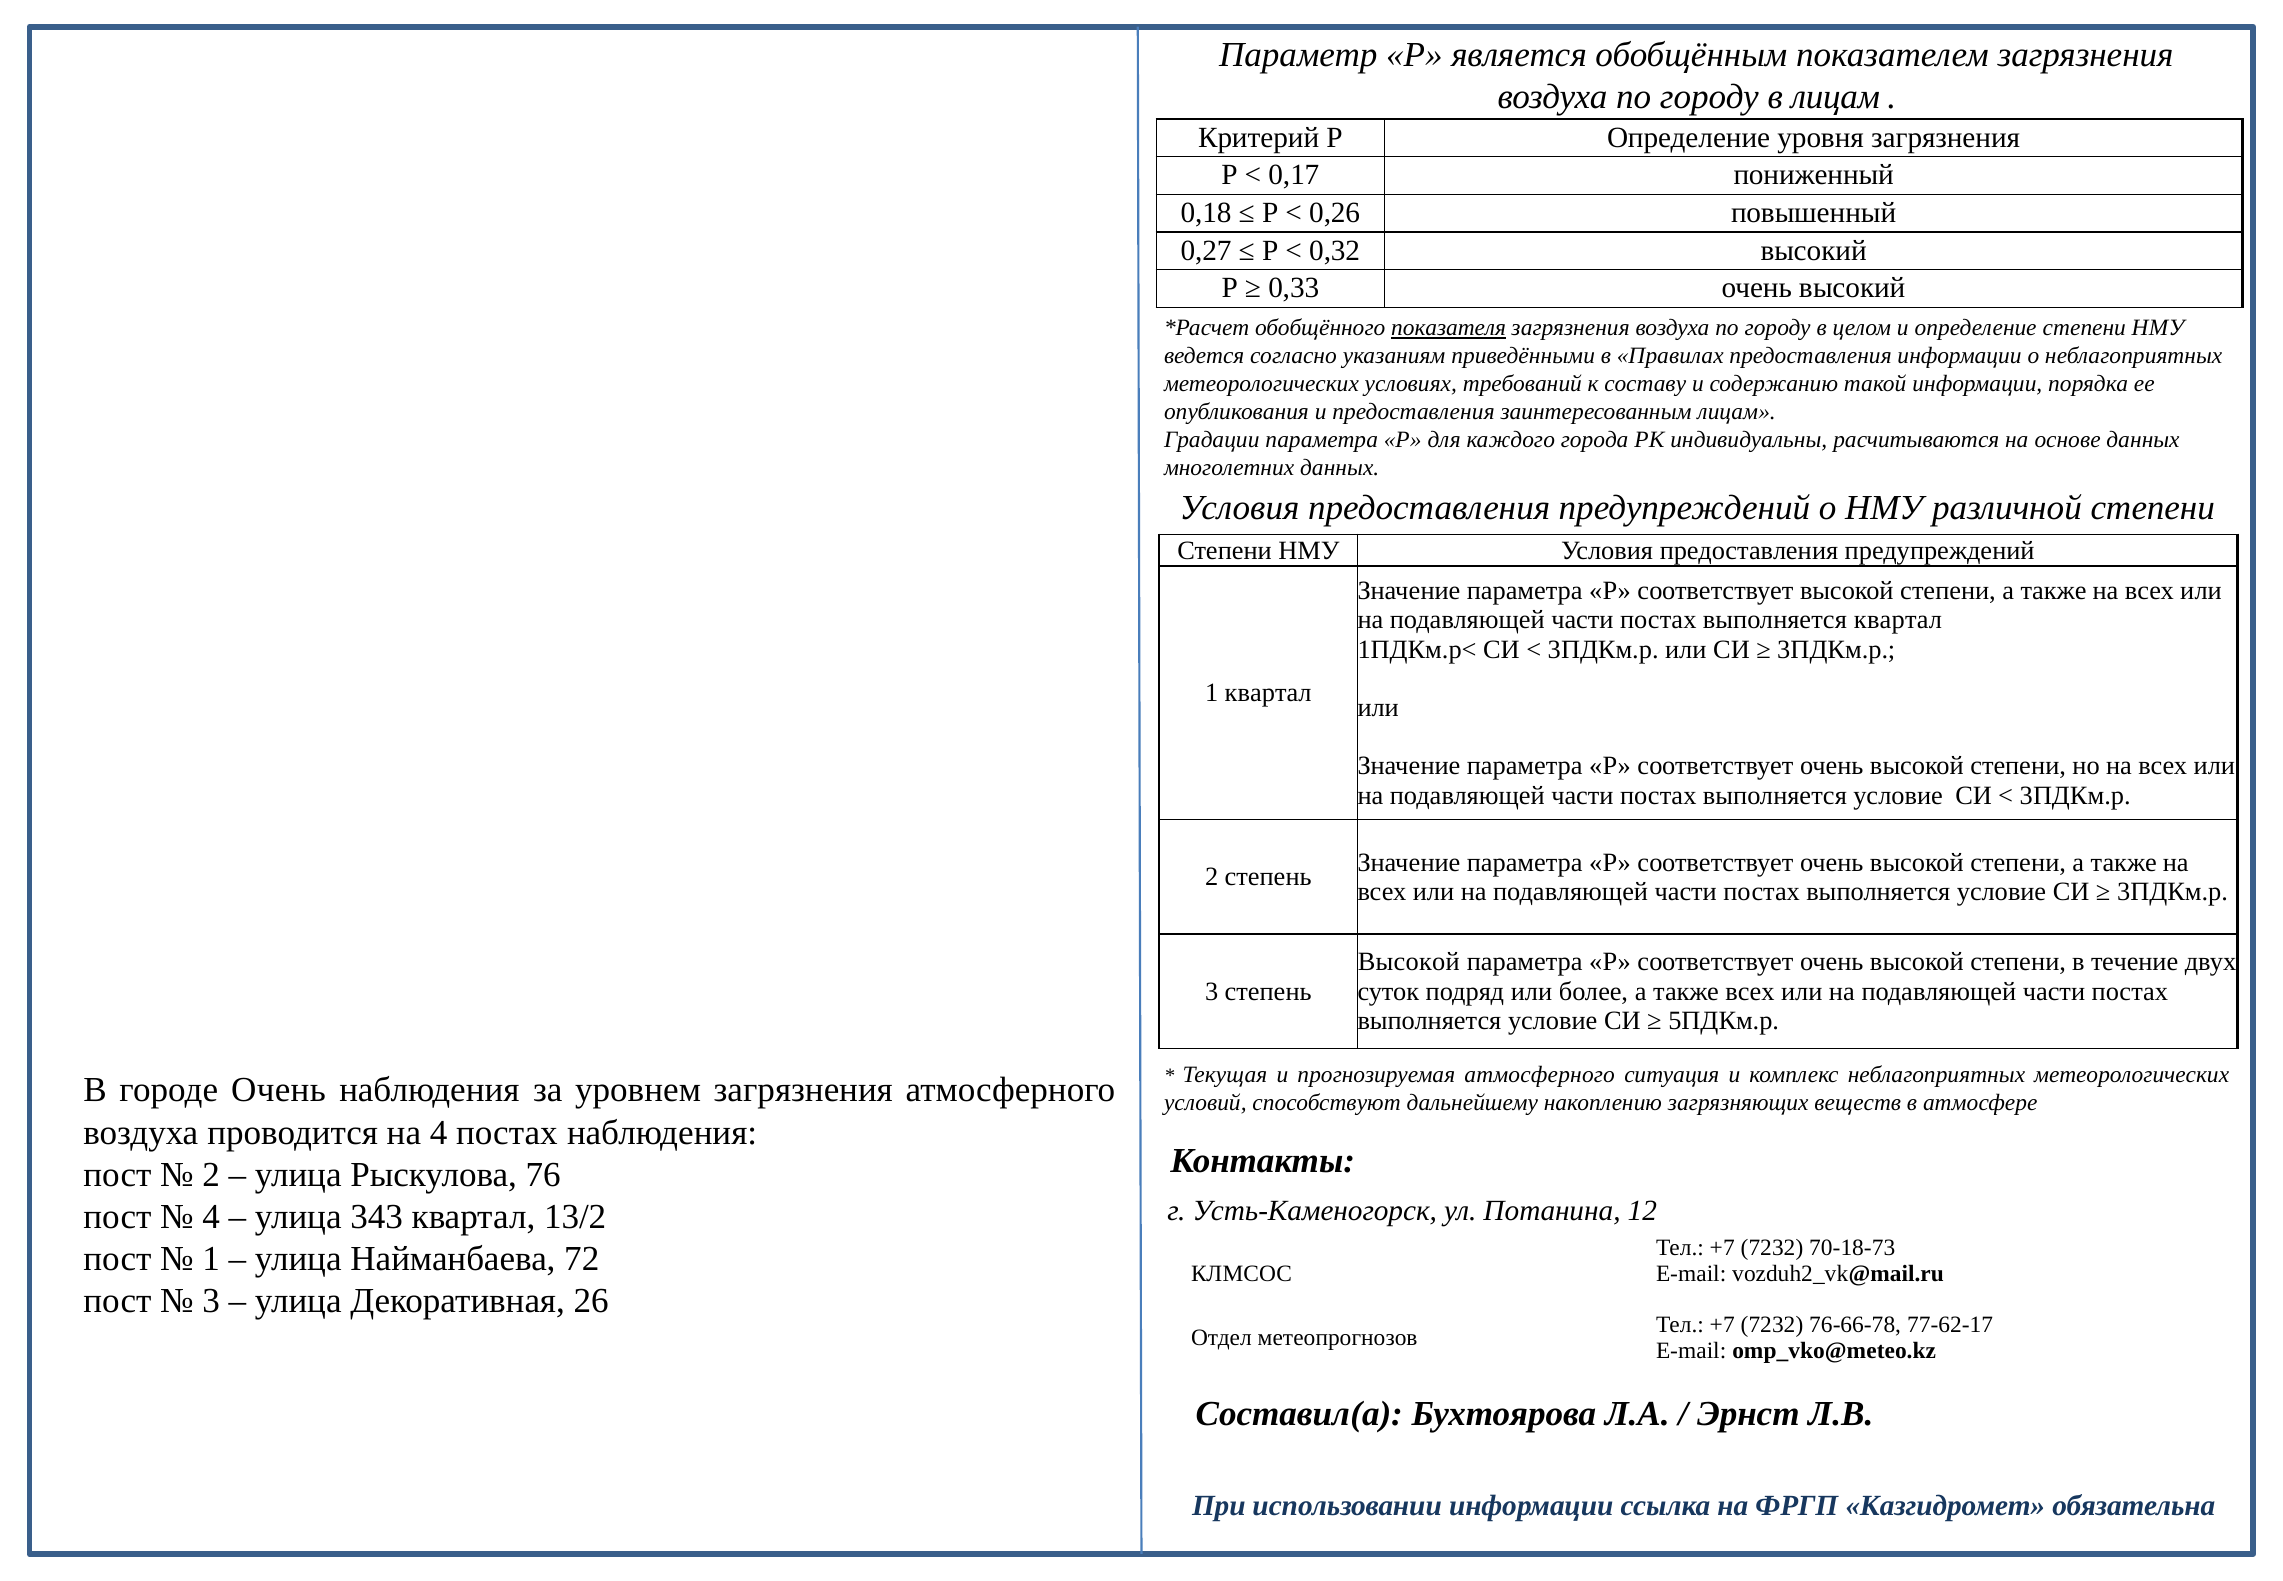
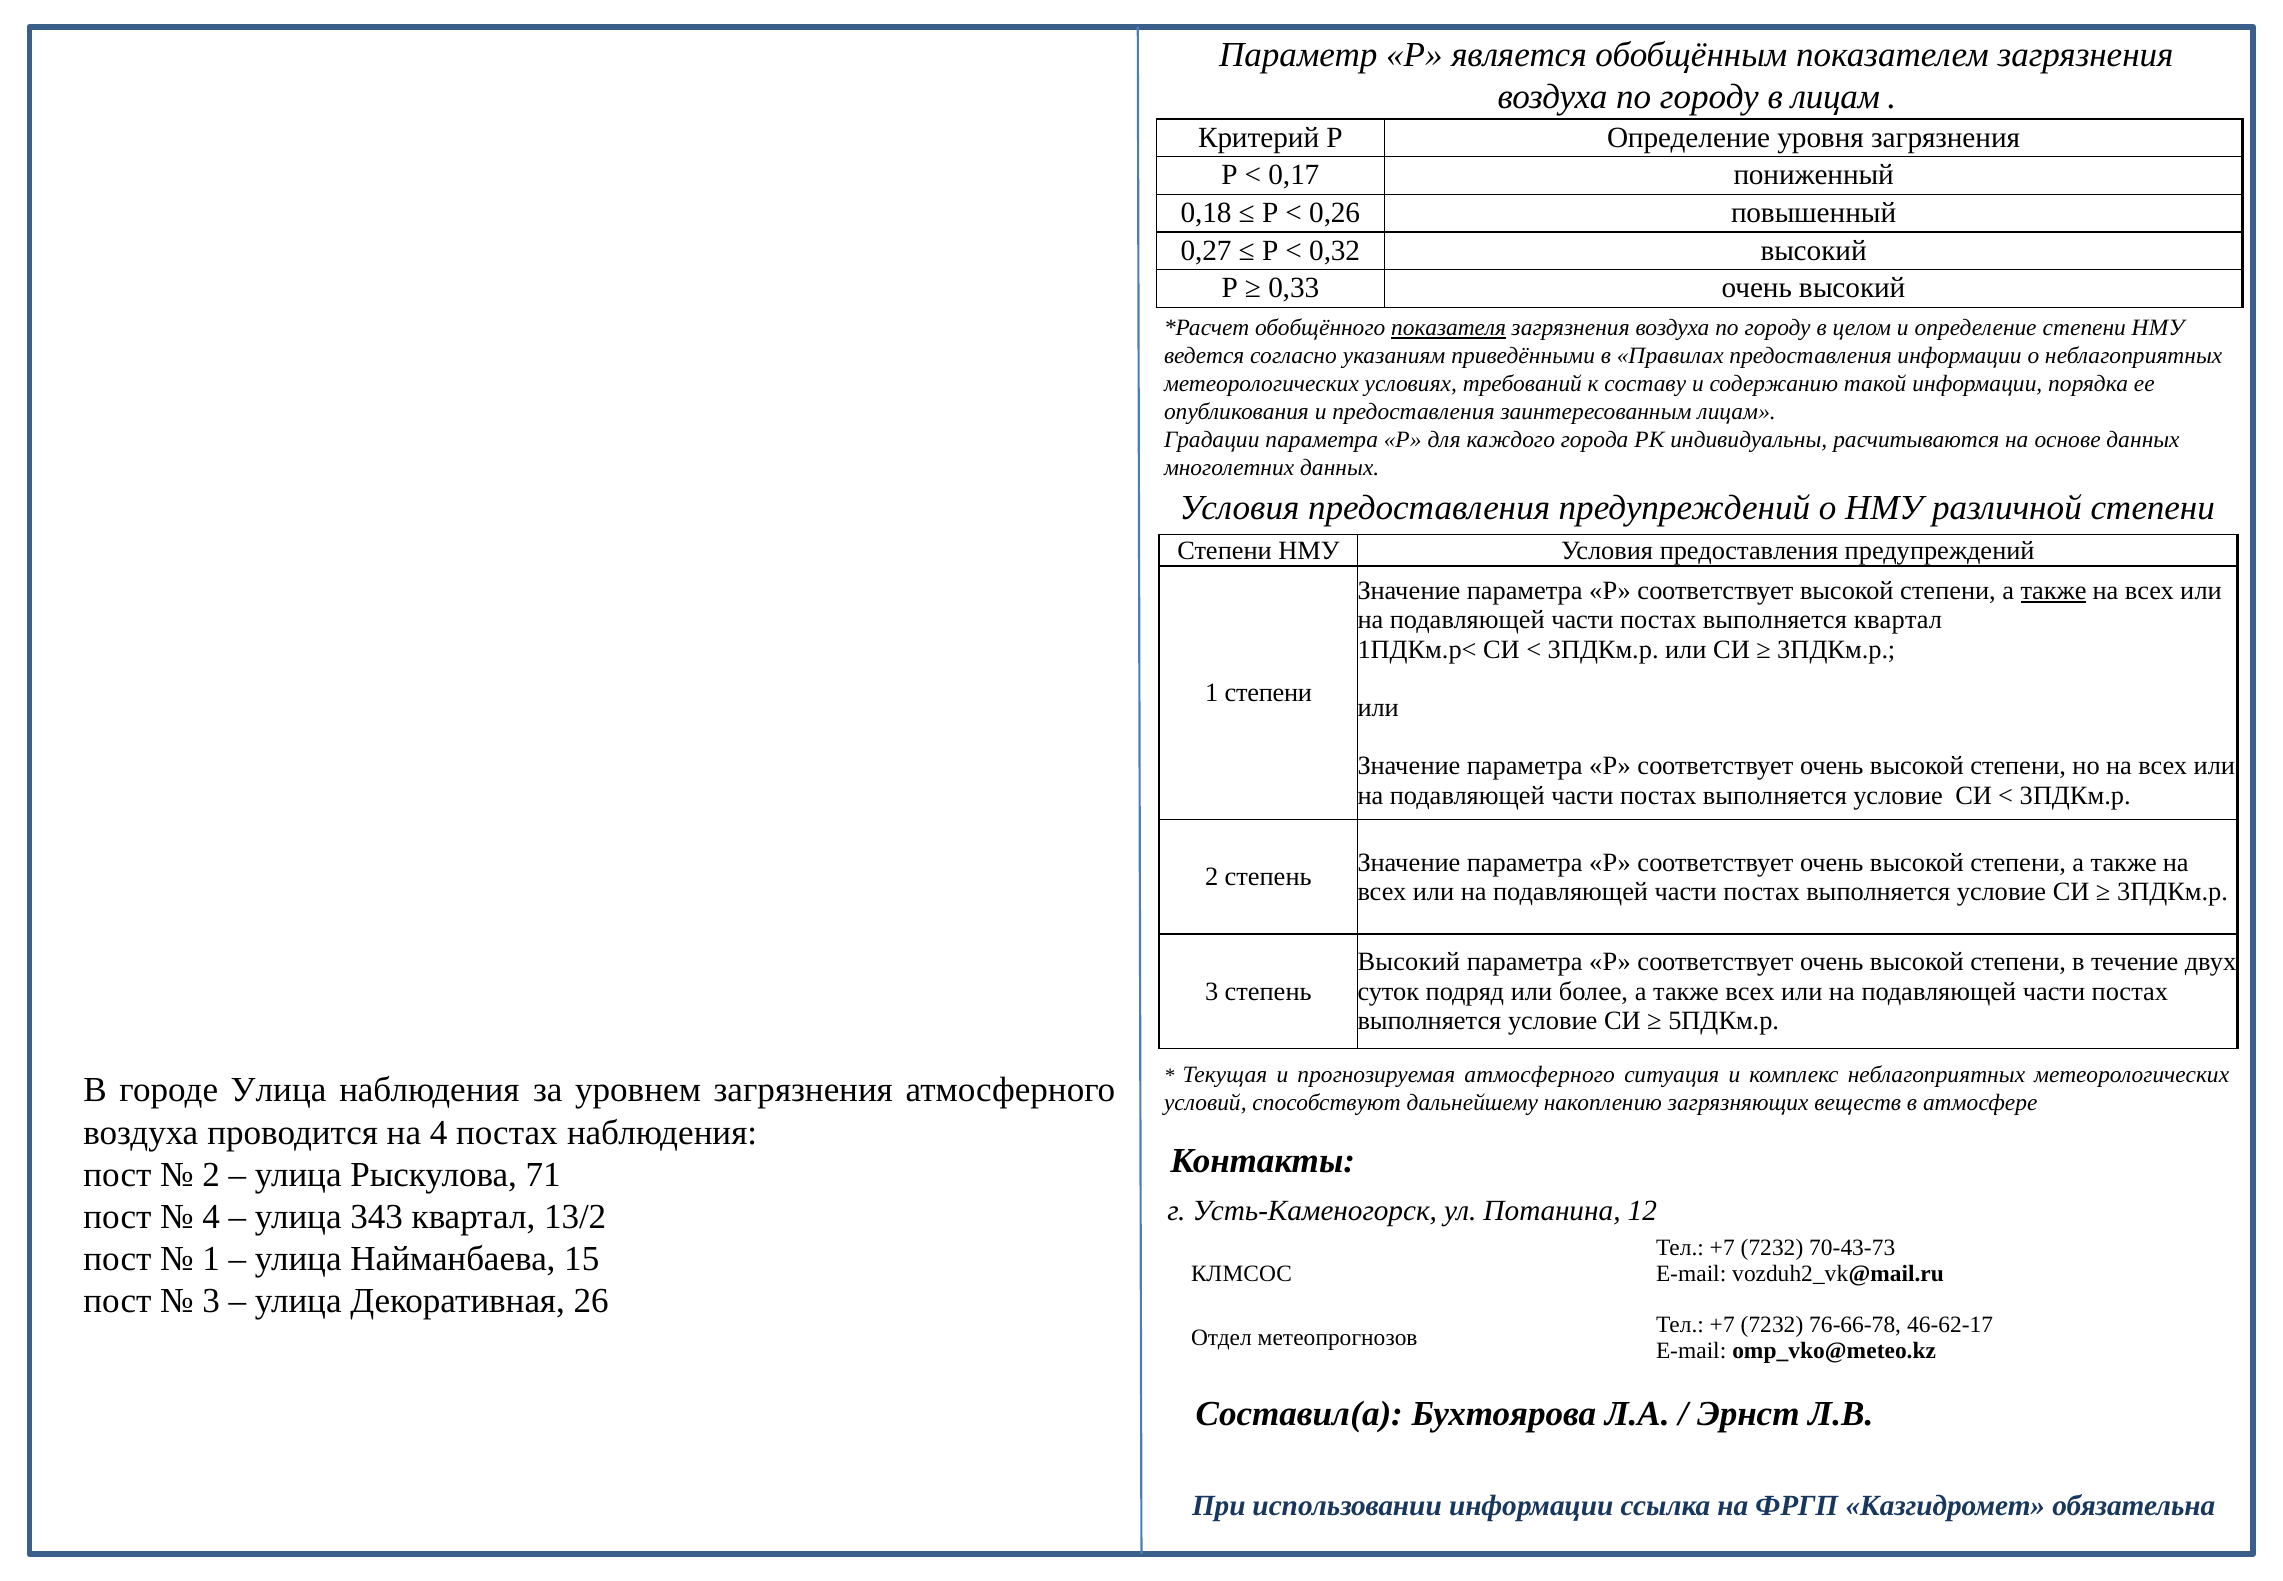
также underline: none -> present (2054, 591)
1 квартал: квартал -> степени (1268, 693)
Высокой: Высокой -> Высокий (1409, 962)
городе Очень: Очень -> Улица (279, 1090)
76: 76 -> 71 (543, 1174)
70-18-73: 70-18-73 -> 70-43-73 (1852, 1247)
72: 72 -> 15 (582, 1259)
77-62-17: 77-62-17 -> 46-62-17 (1950, 1324)
